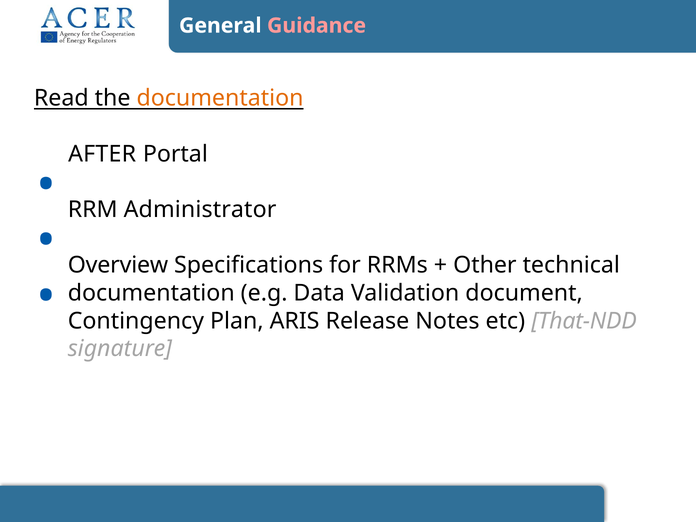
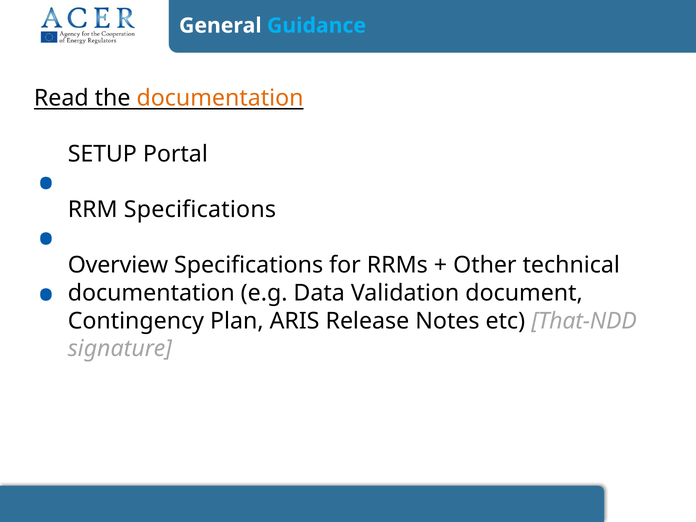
Guidance colour: pink -> light blue (317, 26)
AFTER: AFTER -> SETUP (102, 154)
RRM Administrator: Administrator -> Specifications (200, 210)
